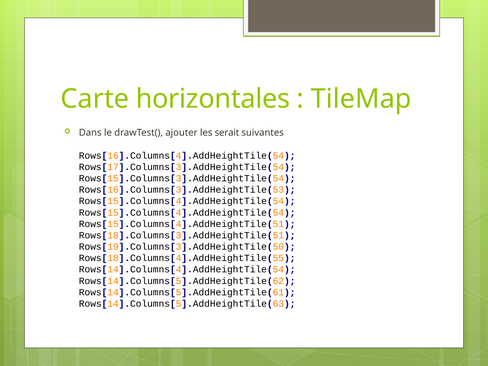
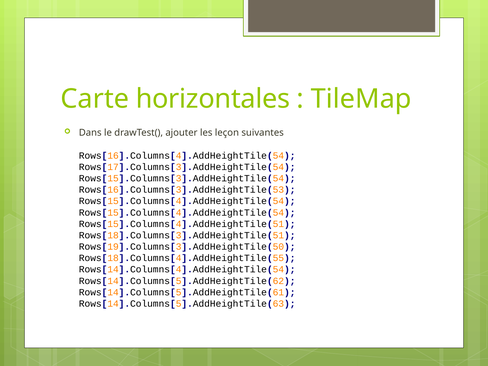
serait: serait -> leçon (227, 133)
